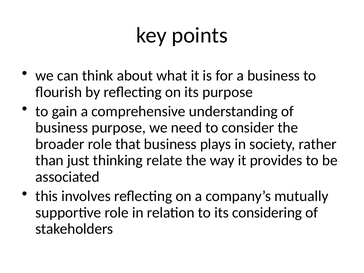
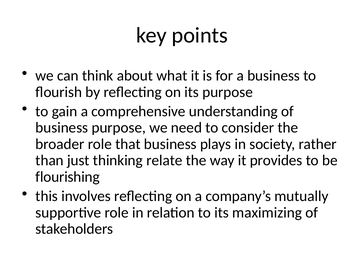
associated: associated -> flourishing (68, 177)
considering: considering -> maximizing (267, 213)
